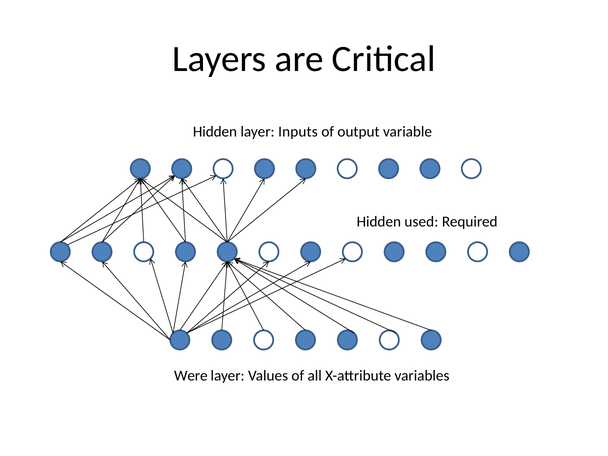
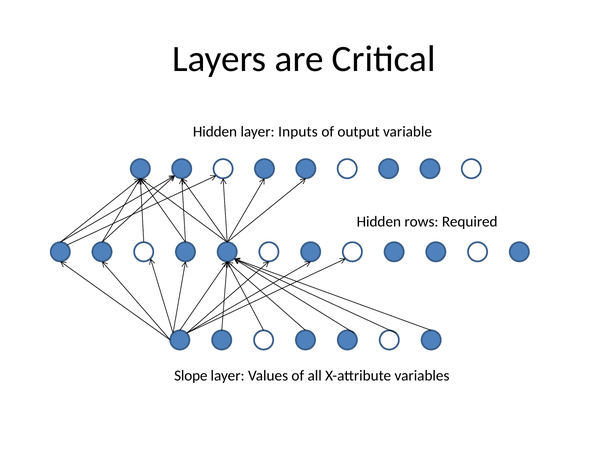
used: used -> rows (421, 222)
Were: Were -> Slope (191, 376)
